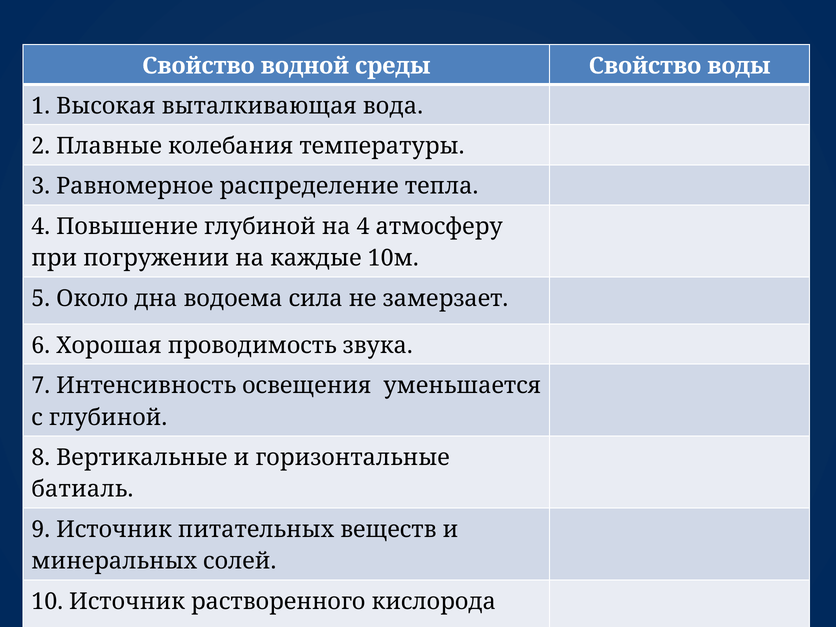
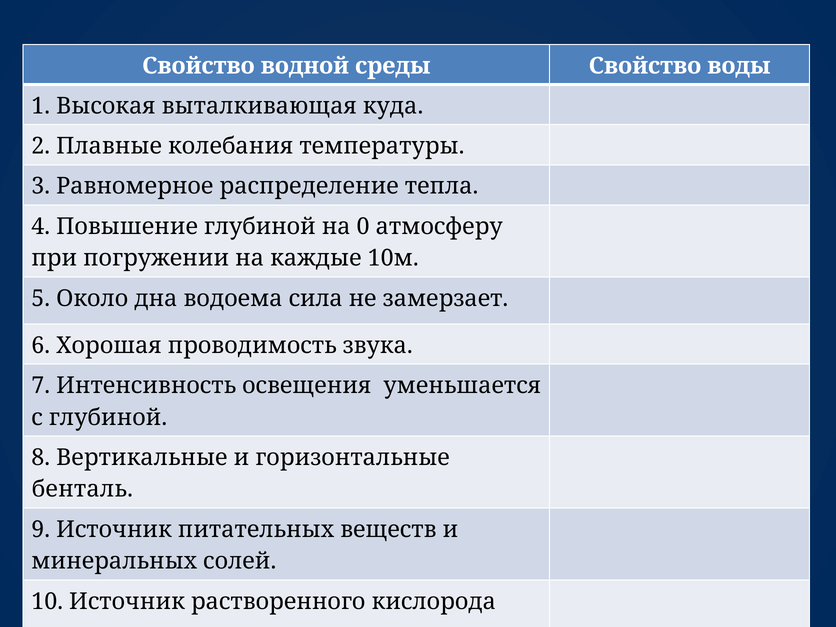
вода: вода -> куда (393, 106)
на 4: 4 -> 0 (363, 226)
батиаль: батиаль -> бенталь (82, 489)
